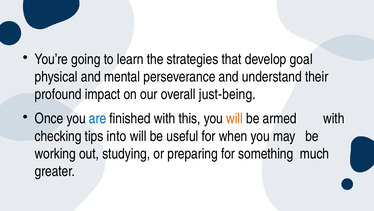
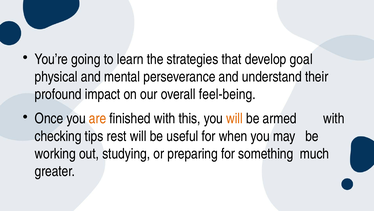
just-being: just-being -> feel-being (227, 94)
are colour: blue -> orange (98, 118)
into: into -> rest (117, 136)
